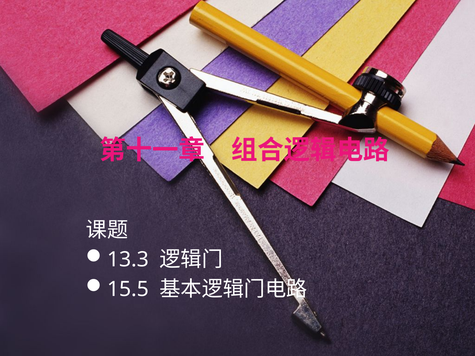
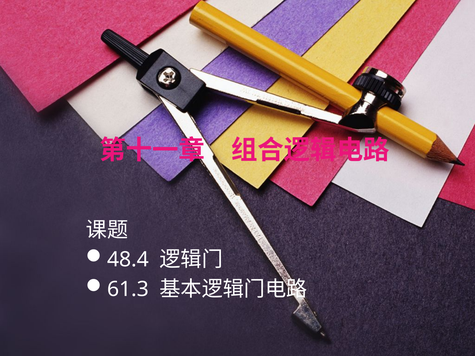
13.3: 13.3 -> 48.4 (128, 260)
15.5: 15.5 -> 61.3 (128, 289)
